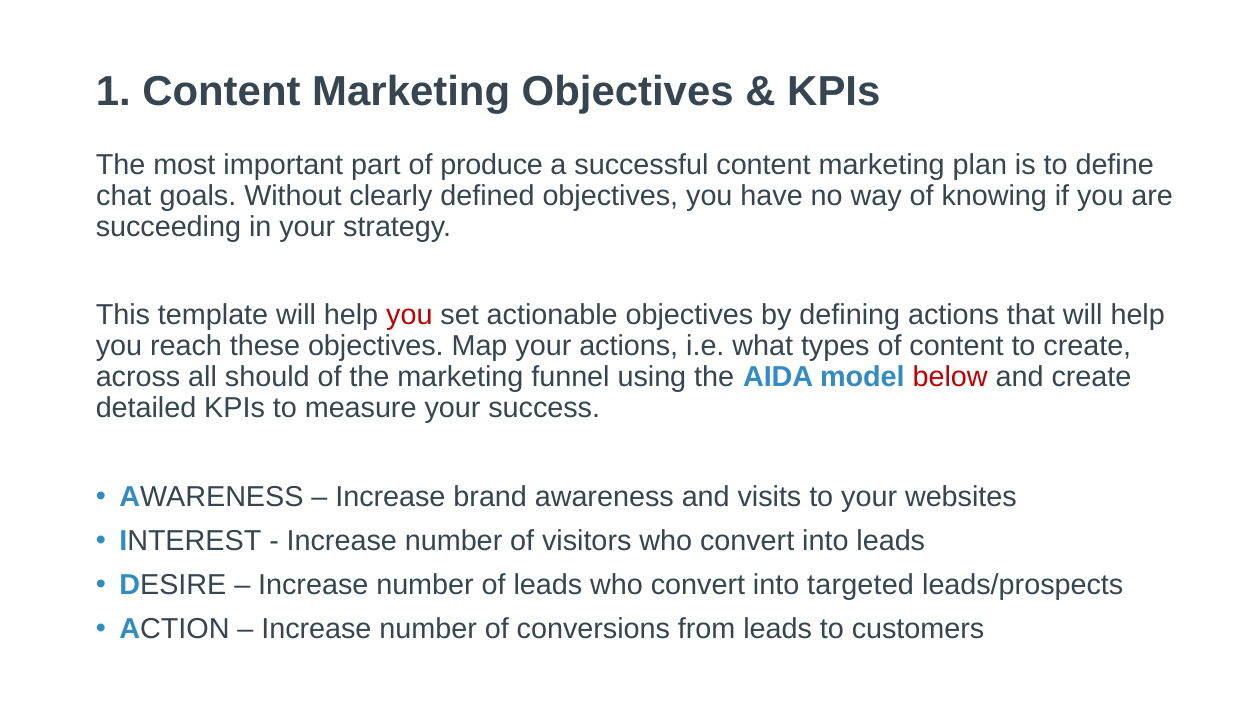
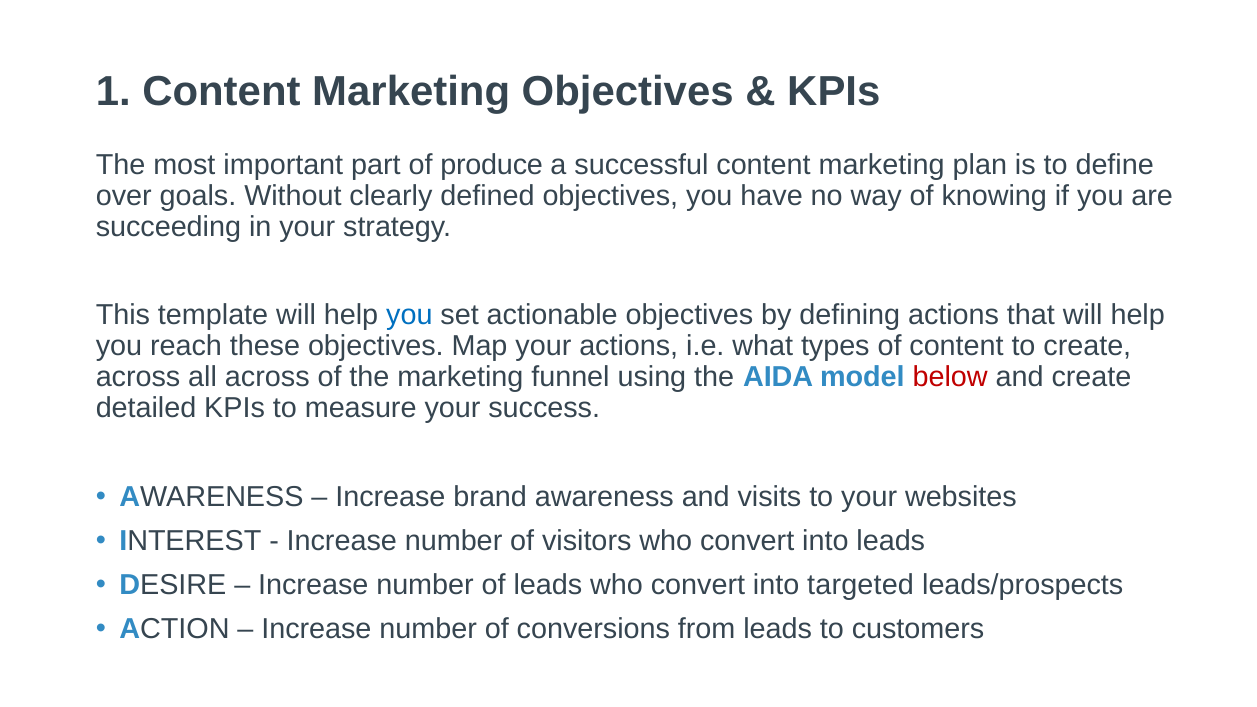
chat: chat -> over (124, 196)
you colour: red -> blue (409, 315)
all should: should -> across (267, 377)
